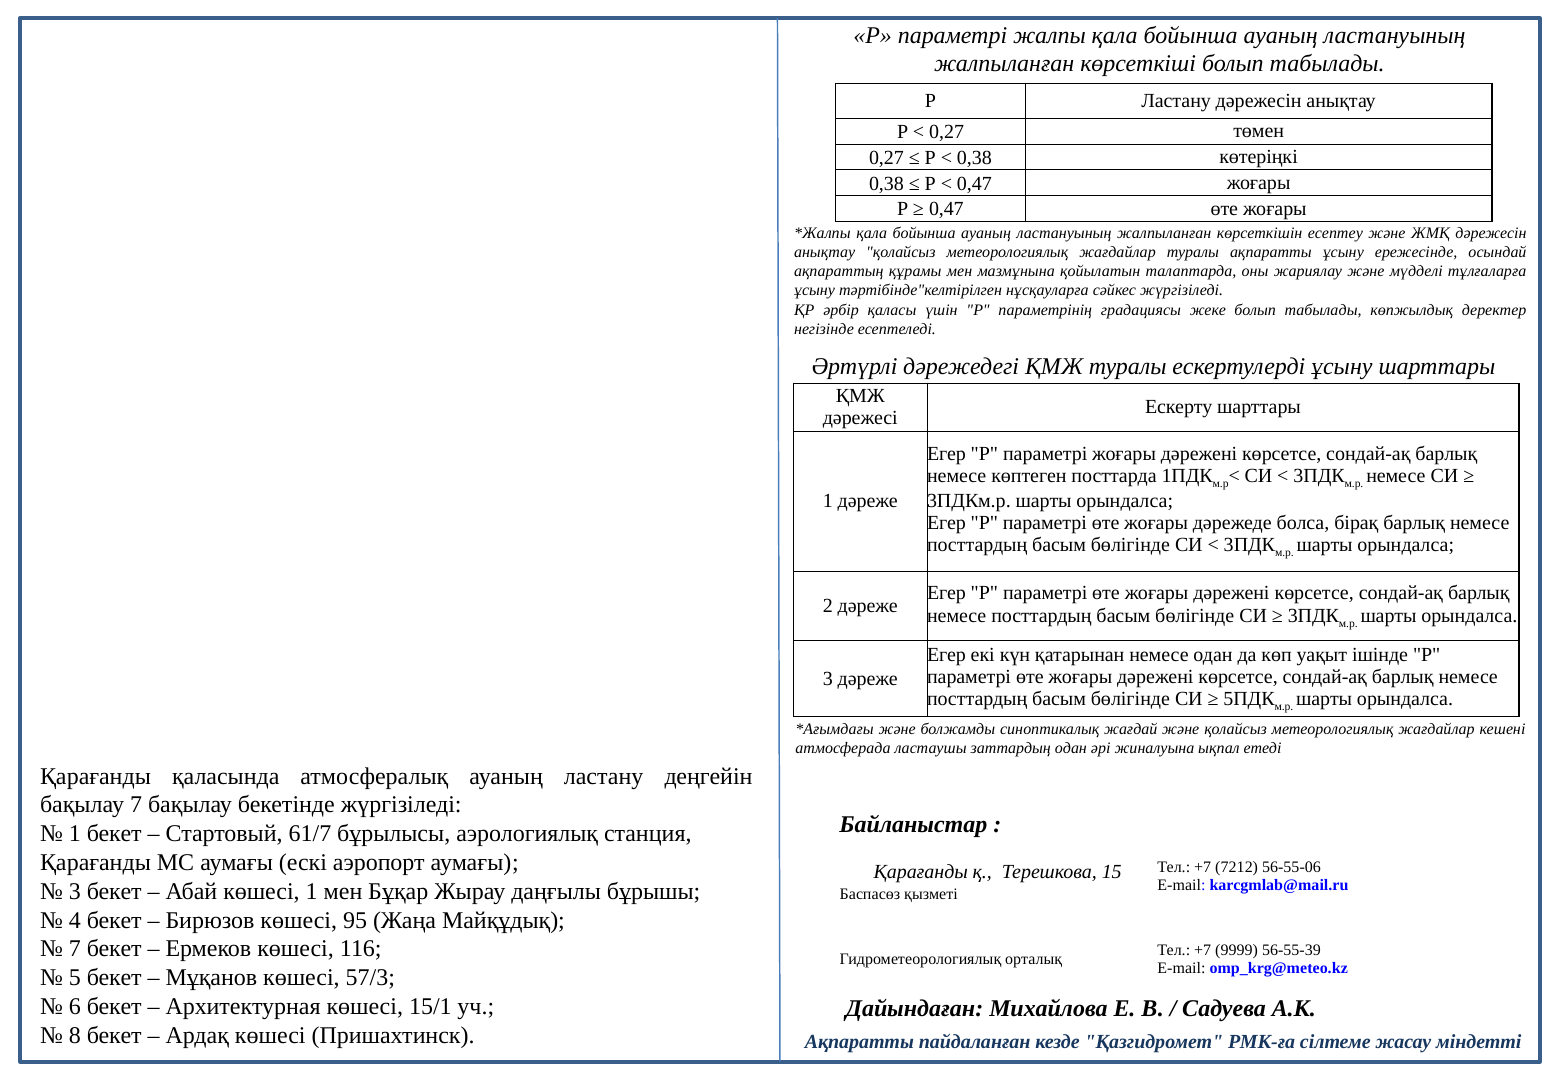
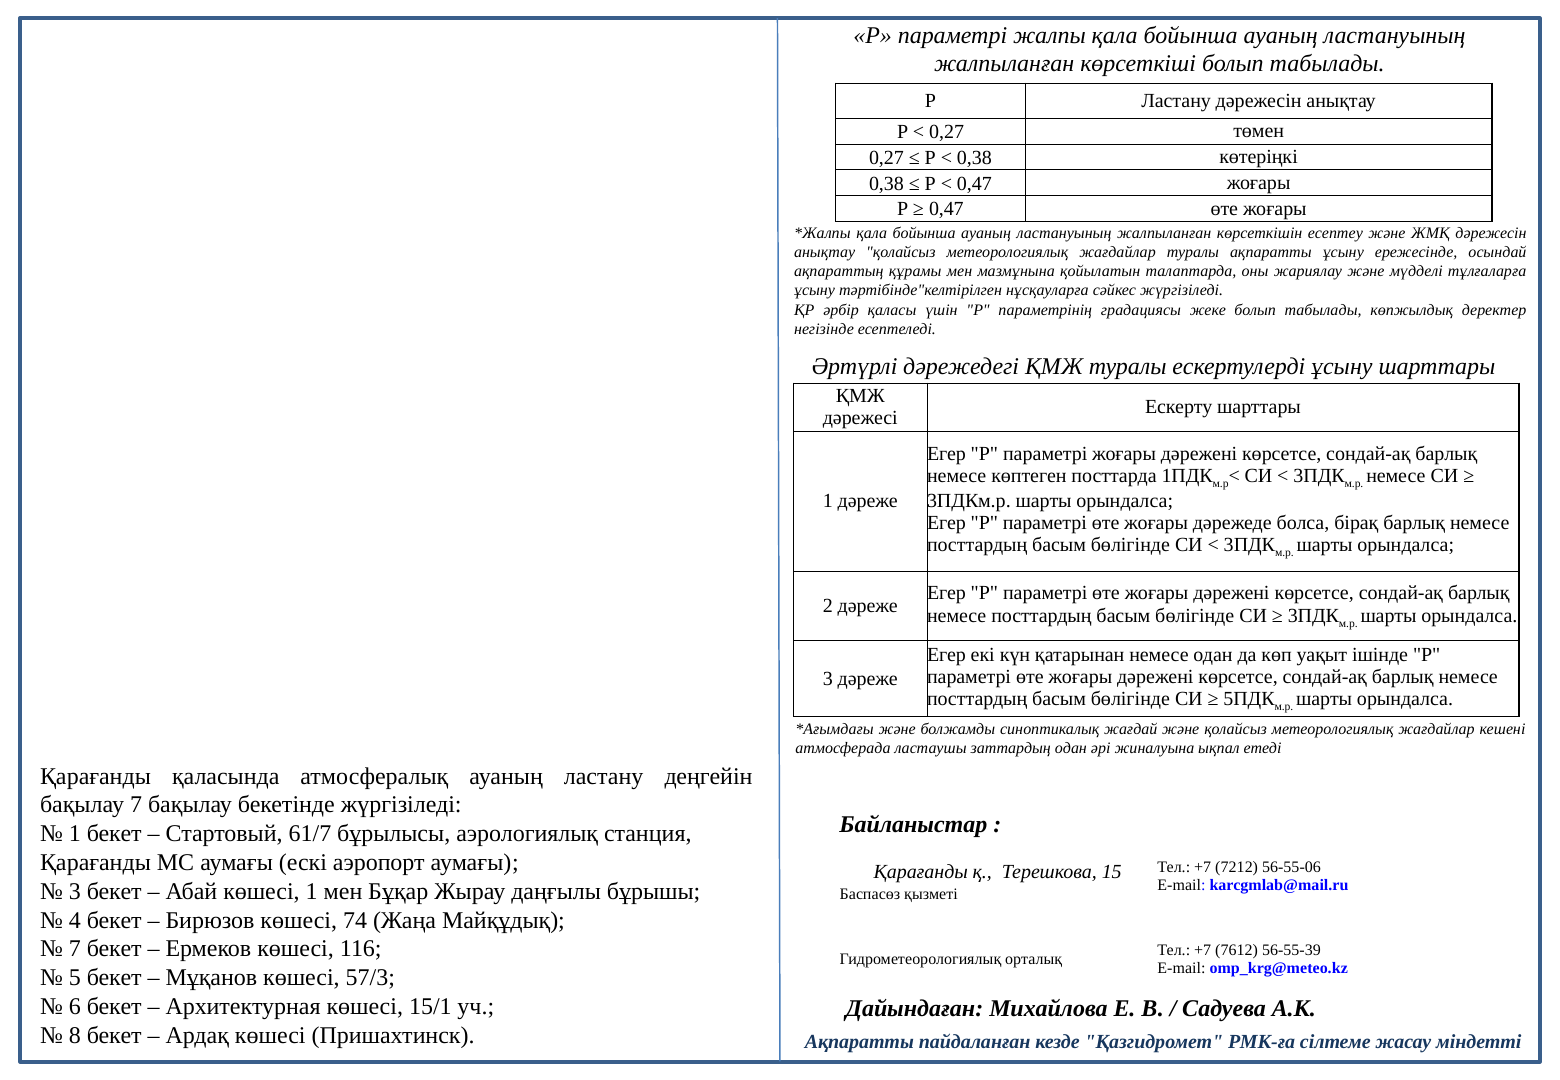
95: 95 -> 74 (355, 920)
9999: 9999 -> 7612 (1237, 950)
